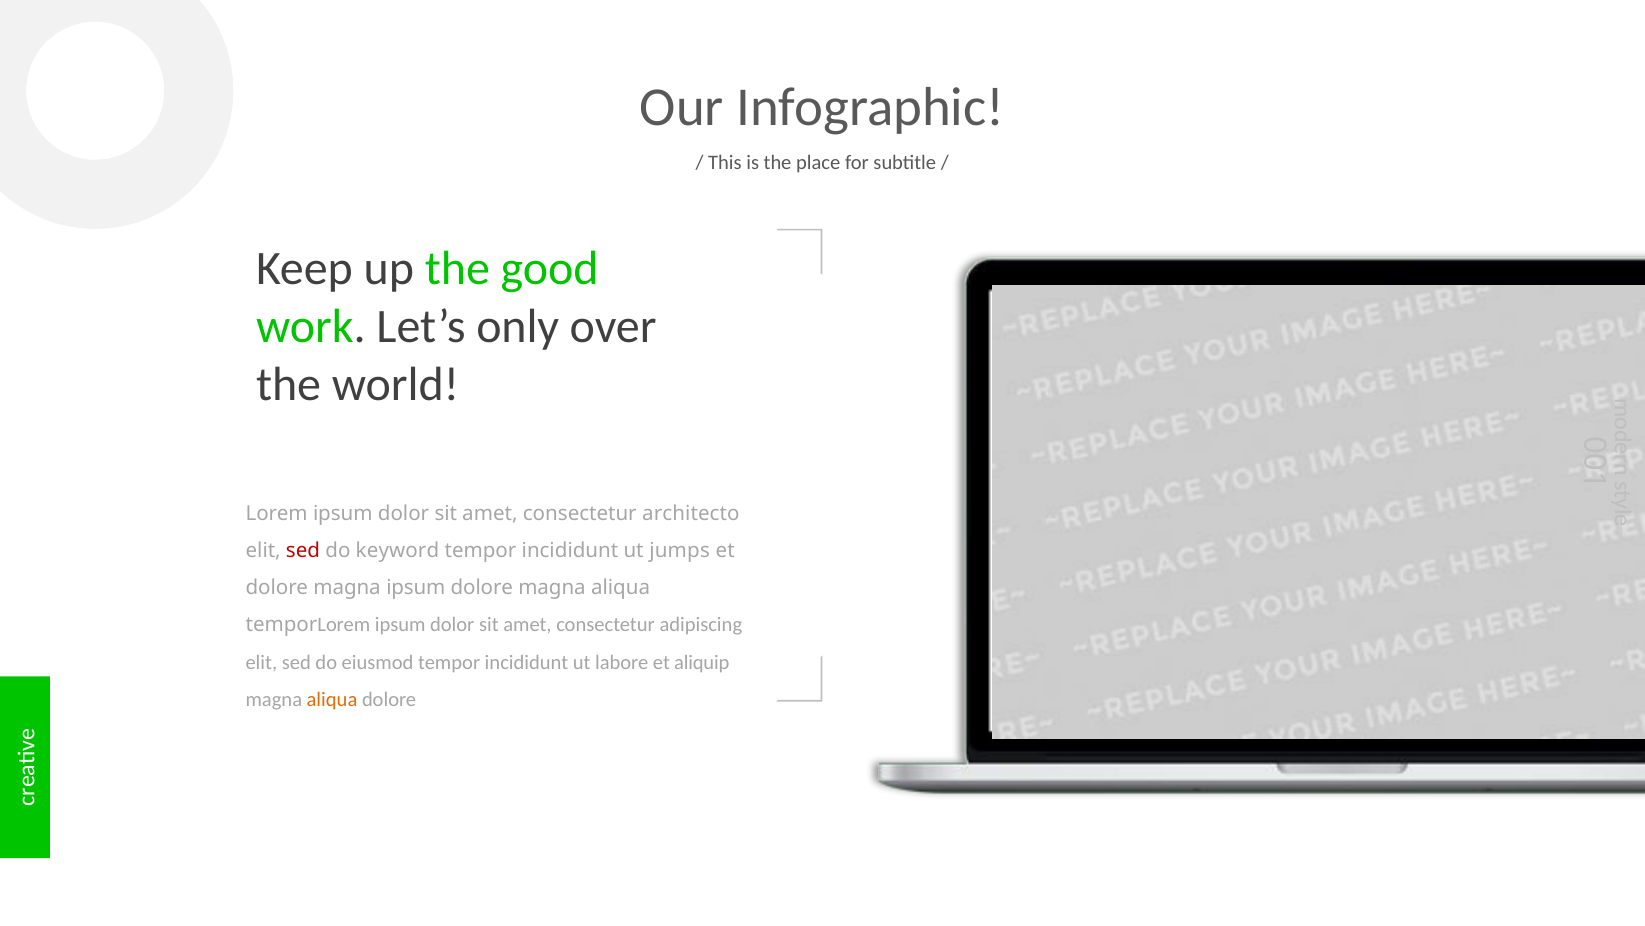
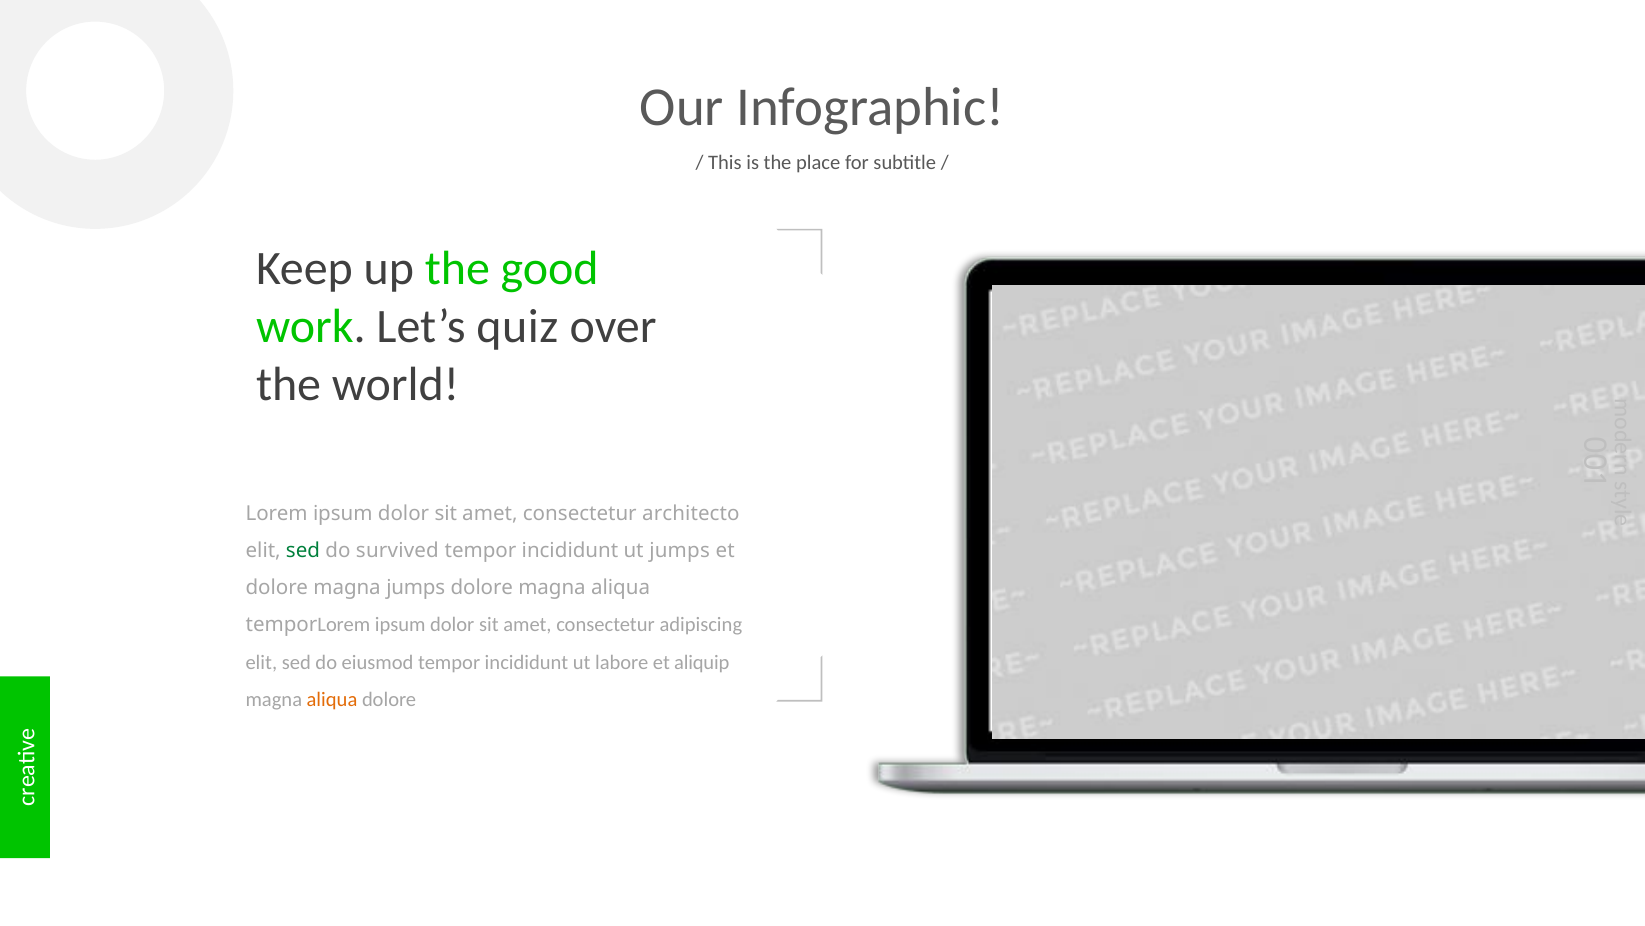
only: only -> quiz (517, 326)
sed colour: red -> green (303, 551)
keyword: keyword -> survived (397, 551)
magna ipsum: ipsum -> jumps (416, 588)
